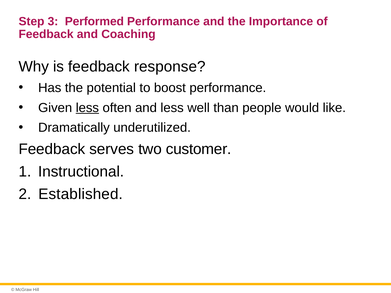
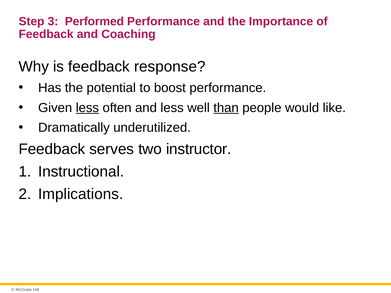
than underline: none -> present (226, 108)
customer: customer -> instructor (199, 149)
Established: Established -> Implications (81, 194)
